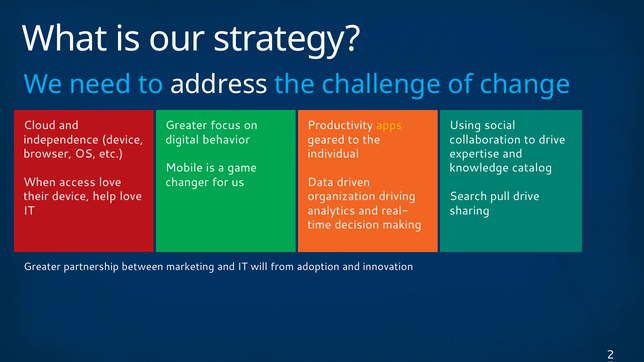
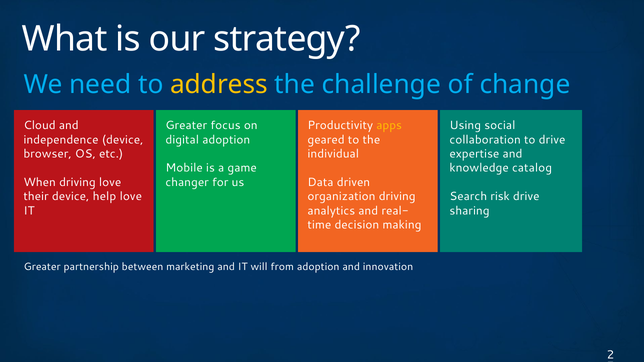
address colour: white -> yellow (219, 84)
digital behavior: behavior -> adoption (226, 140)
When access: access -> driving (77, 182)
pull: pull -> risk (500, 197)
